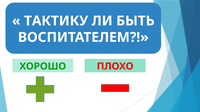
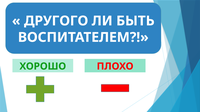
ТАКТИКУ: ТАКТИКУ -> ДРУГОГО (56, 21)
